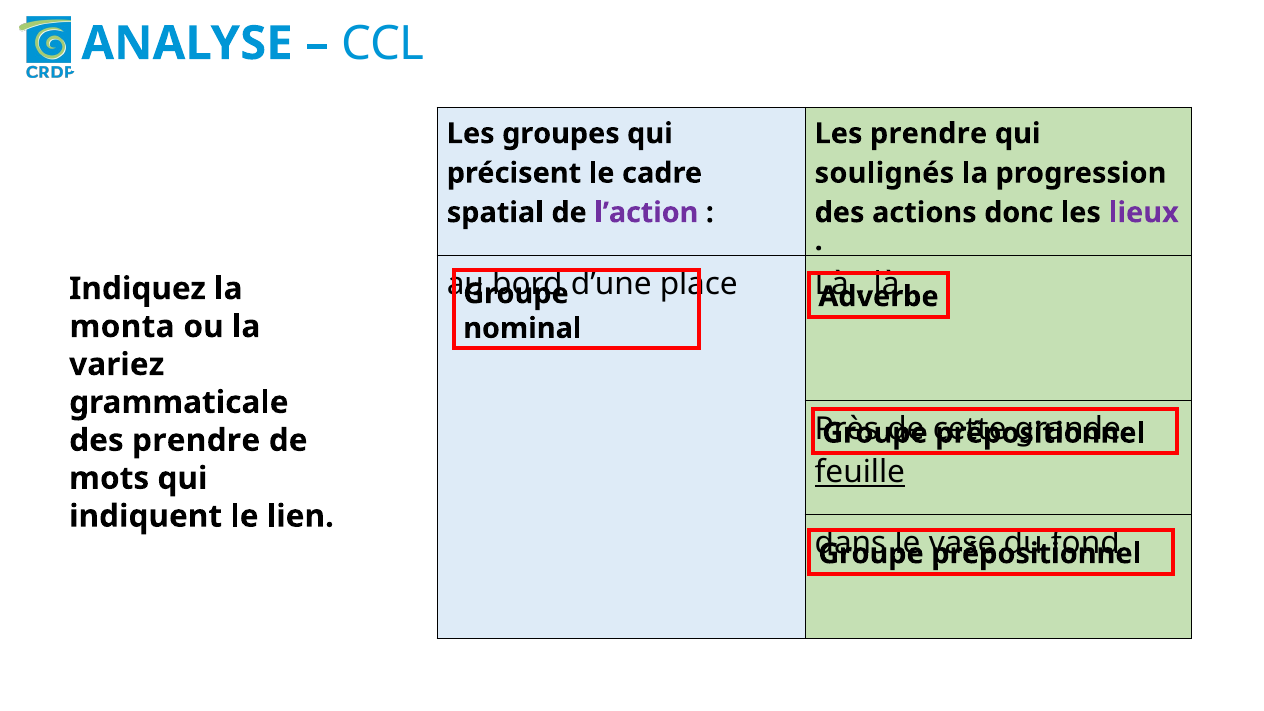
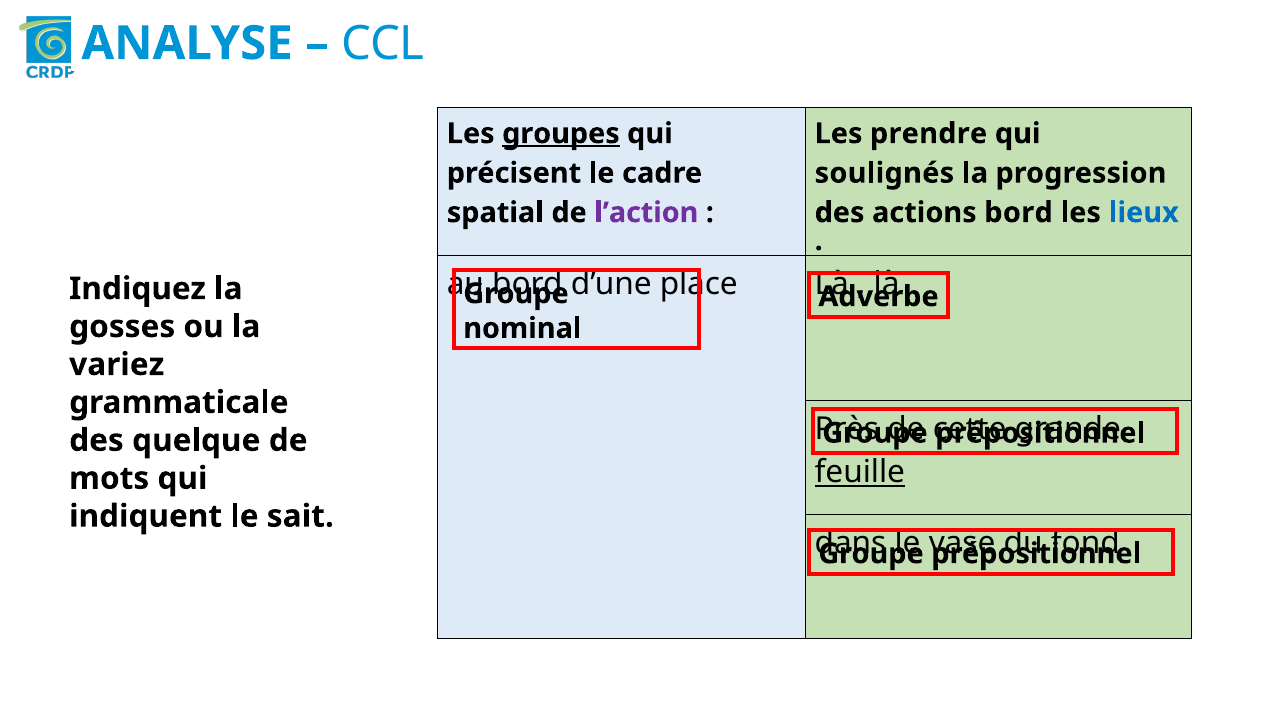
groupes underline: none -> present (561, 134)
actions donc: donc -> bord (1019, 213)
lieux colour: purple -> blue (1144, 213)
monta: monta -> gosses (122, 327)
des prendre: prendre -> quelque (196, 440)
lien: lien -> sait (300, 516)
